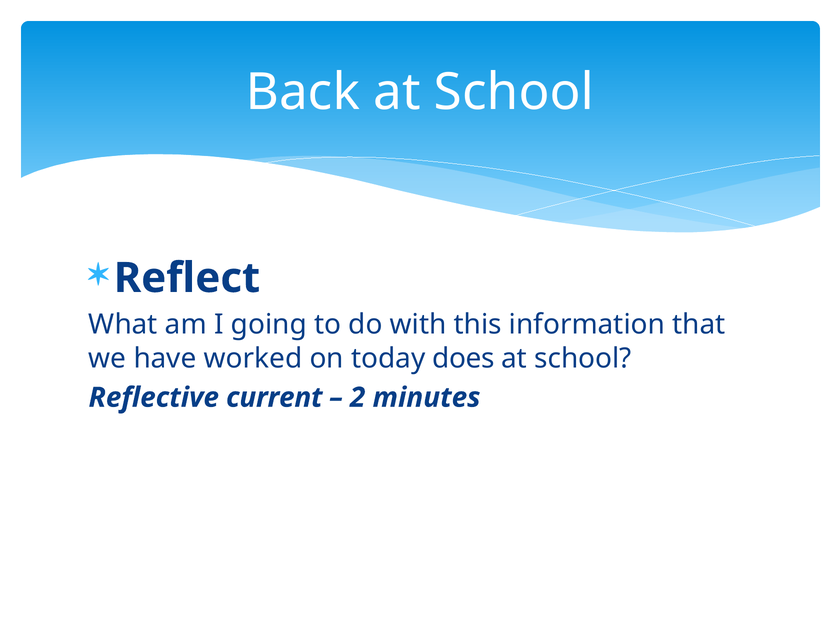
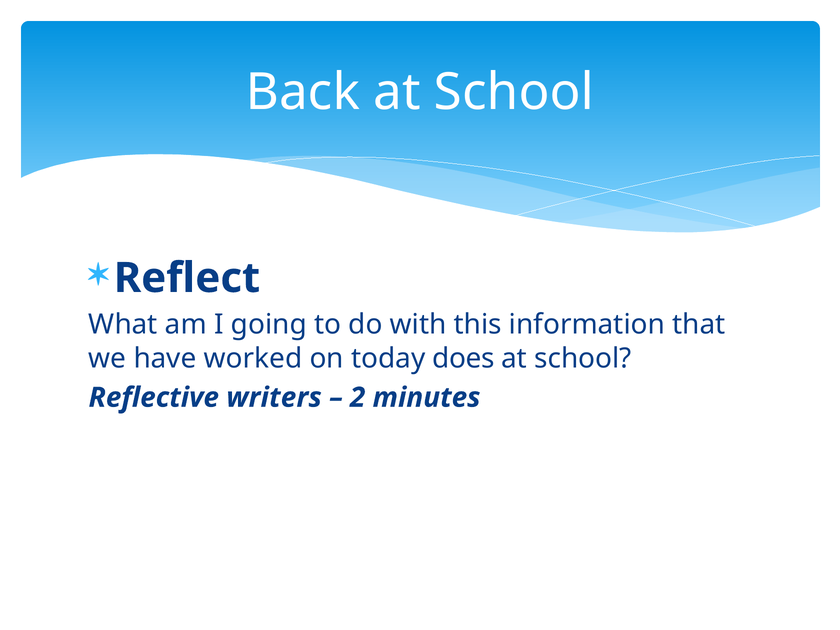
current: current -> writers (274, 398)
